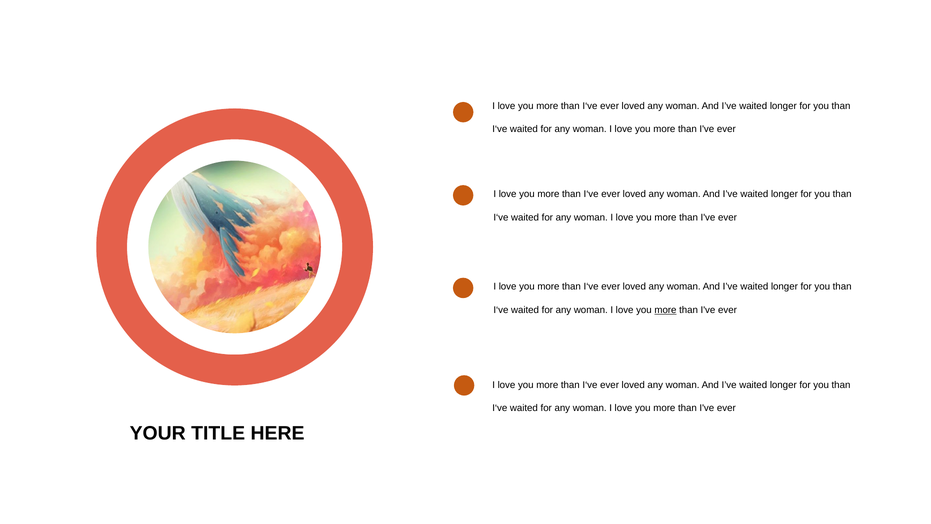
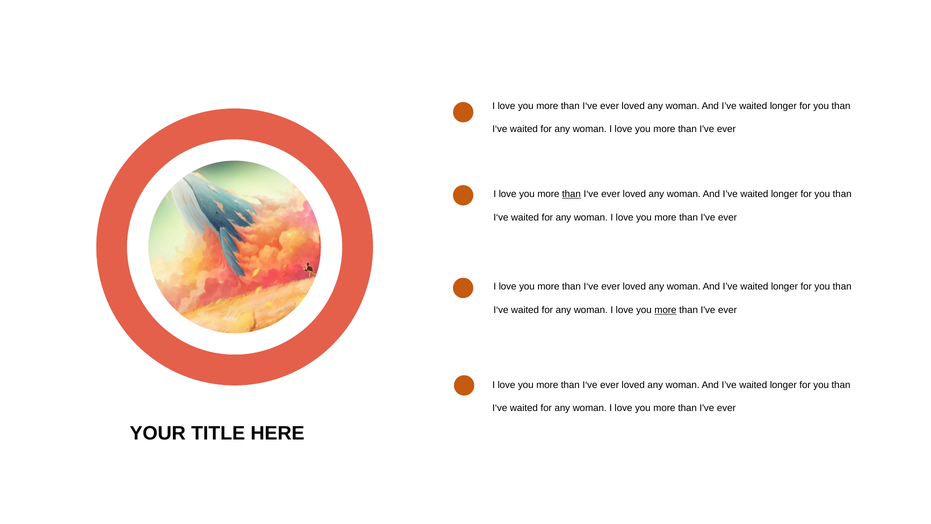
than underline: none -> present (571, 194)
